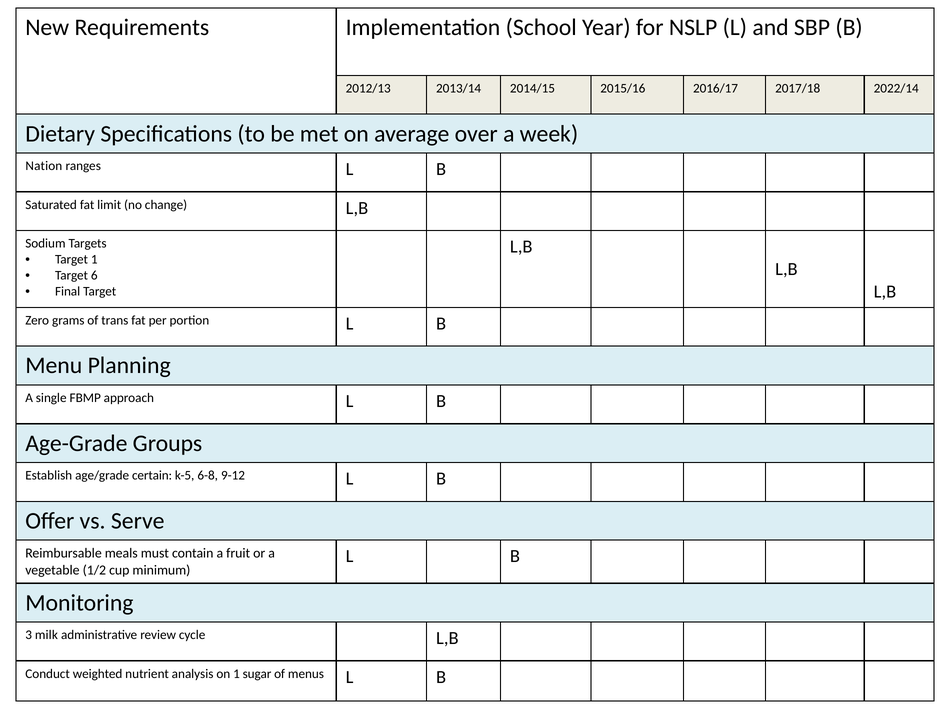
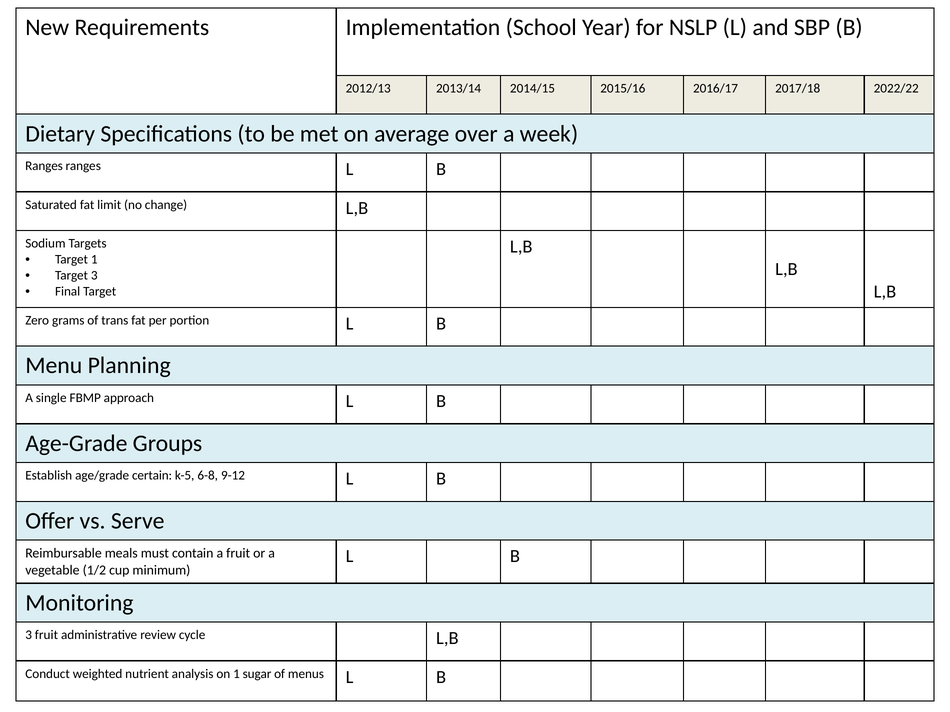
2022/14: 2022/14 -> 2022/22 (896, 88)
Nation: Nation -> Ranges (44, 166)
Target 6: 6 -> 3 (94, 275)
3 milk: milk -> fruit (46, 635)
